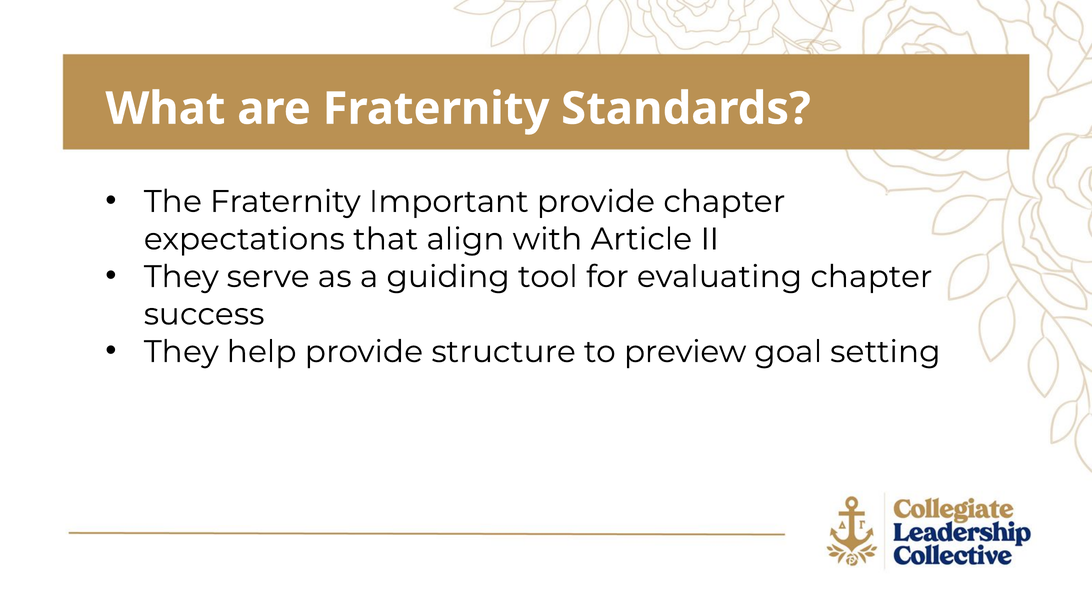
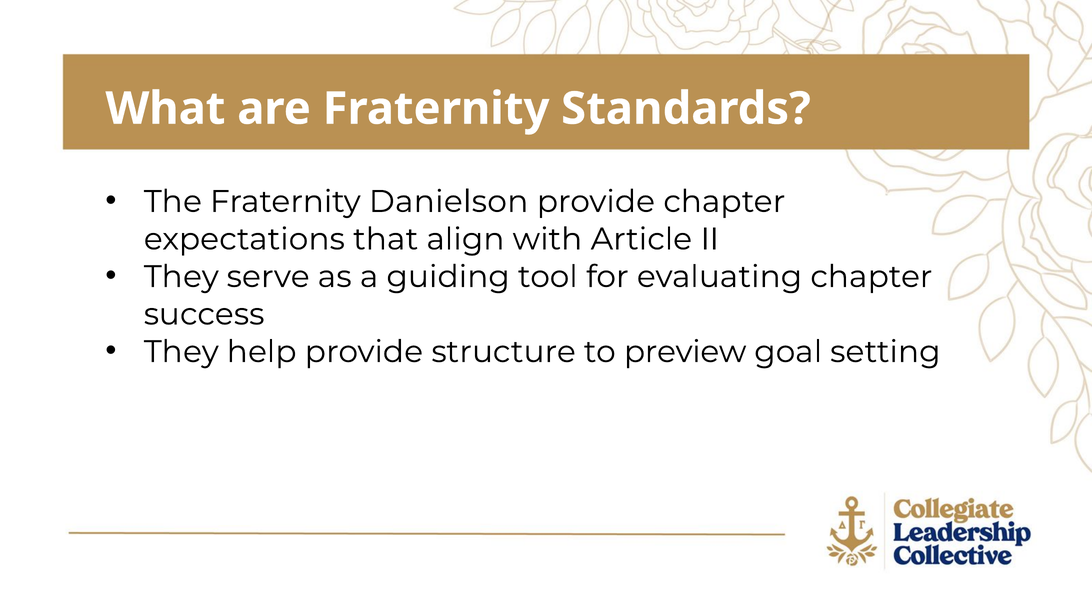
Important: Important -> Danielson (449, 202)
